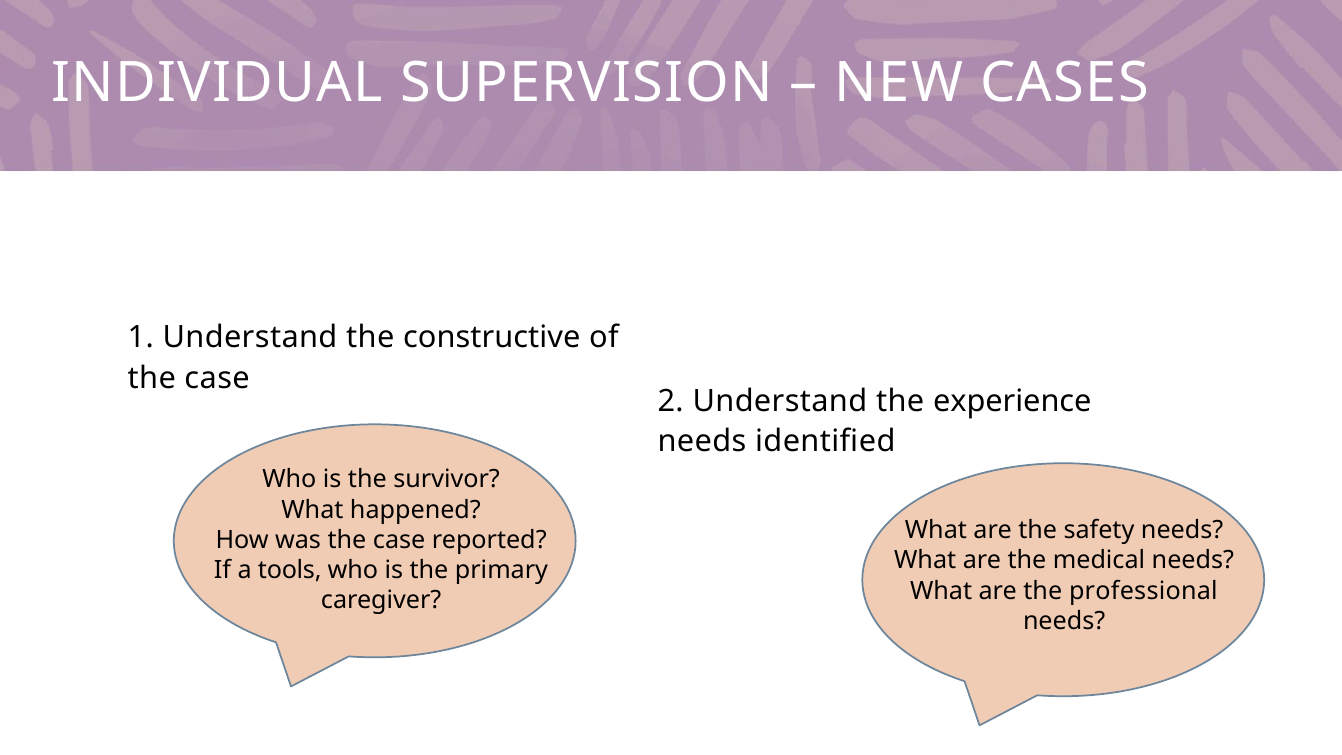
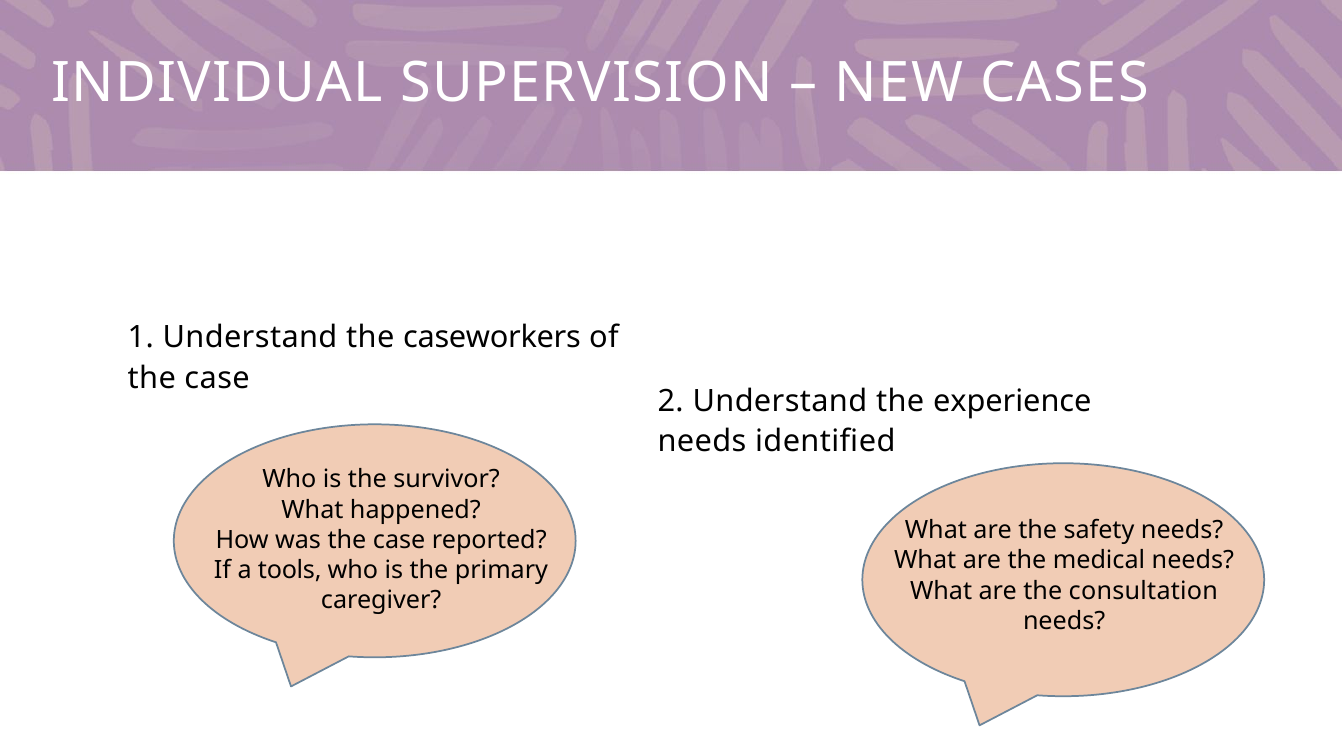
constructive: constructive -> caseworkers (492, 337)
professional: professional -> consultation (1143, 591)
